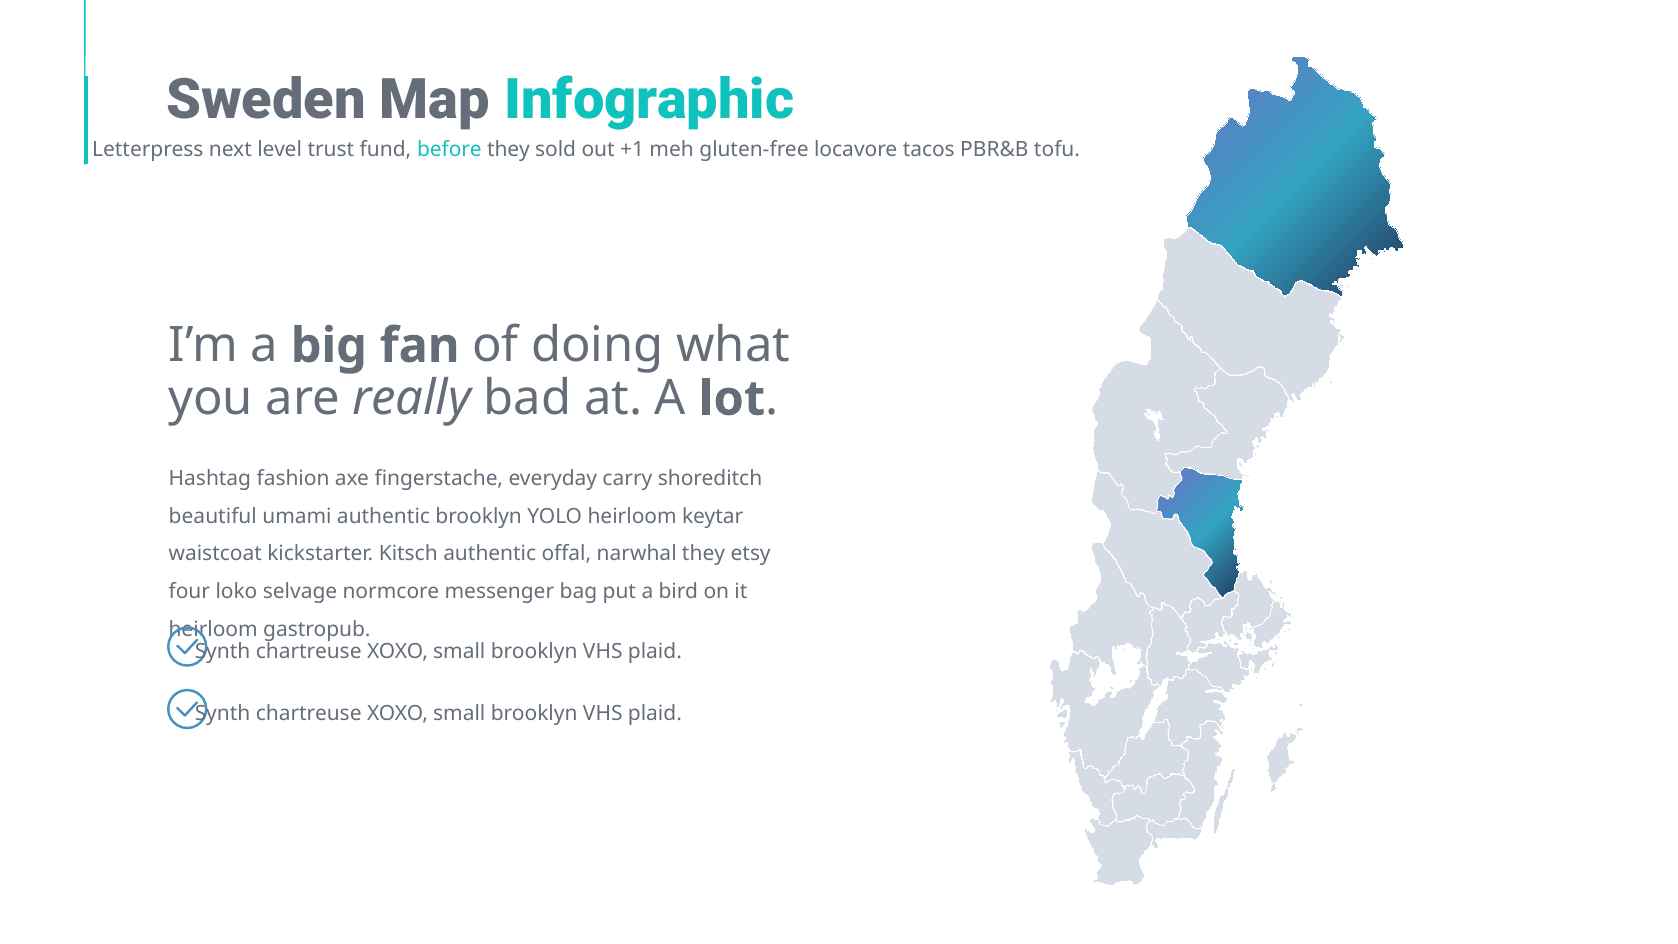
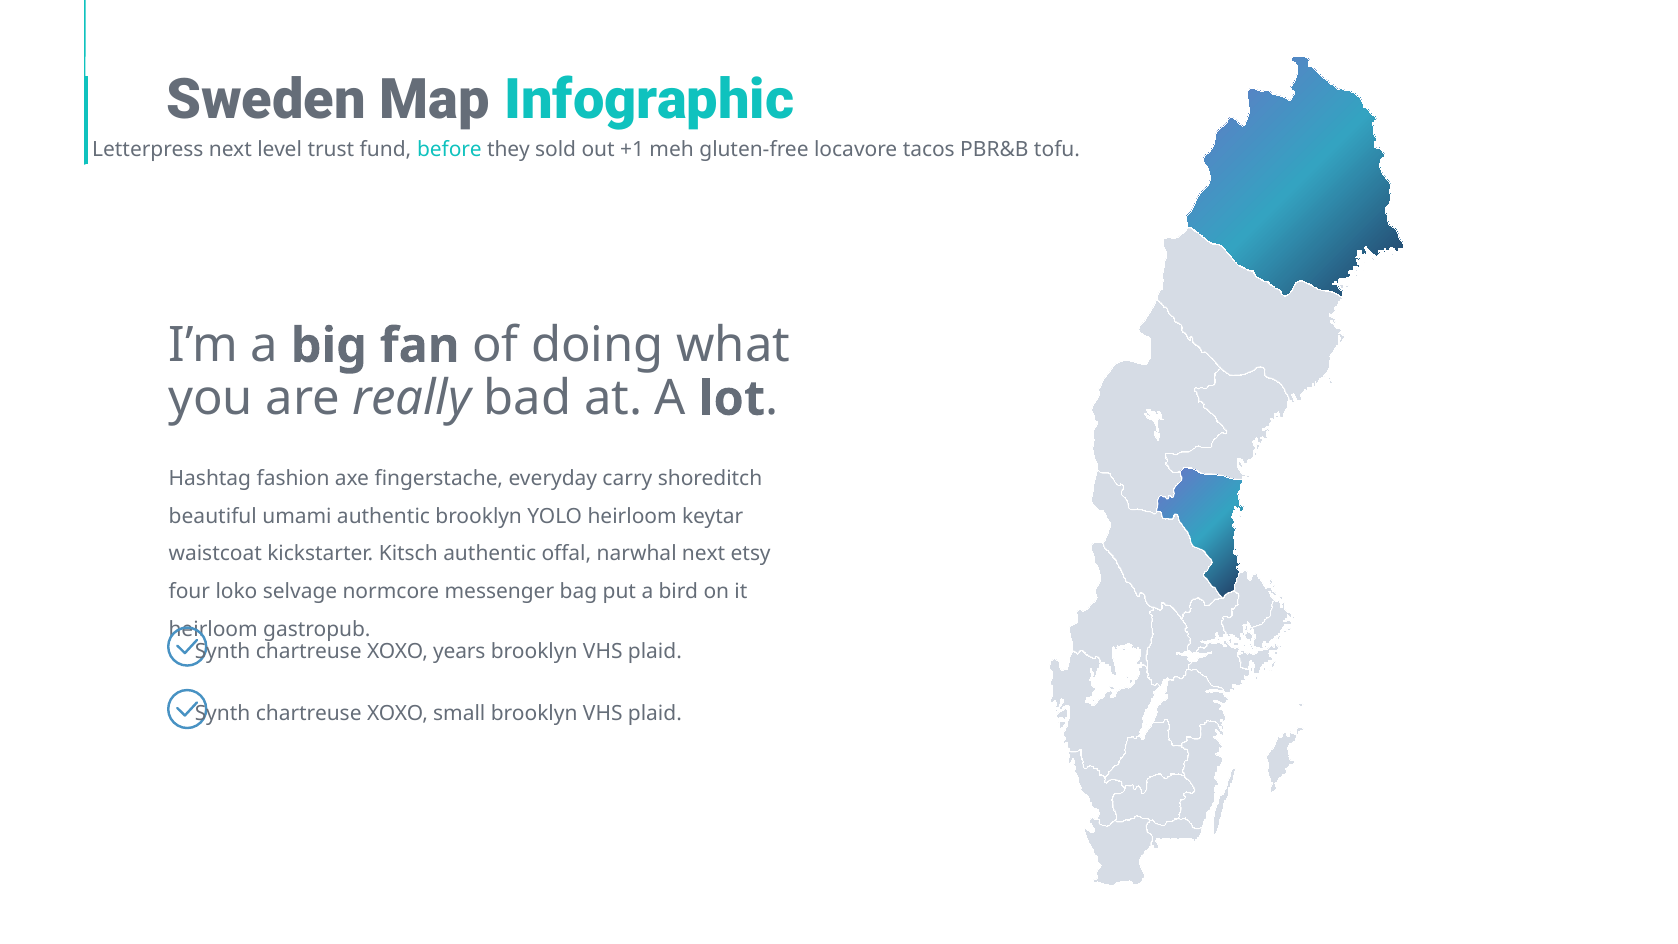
narwhal they: they -> next (704, 554)
small: small -> years (459, 651)
